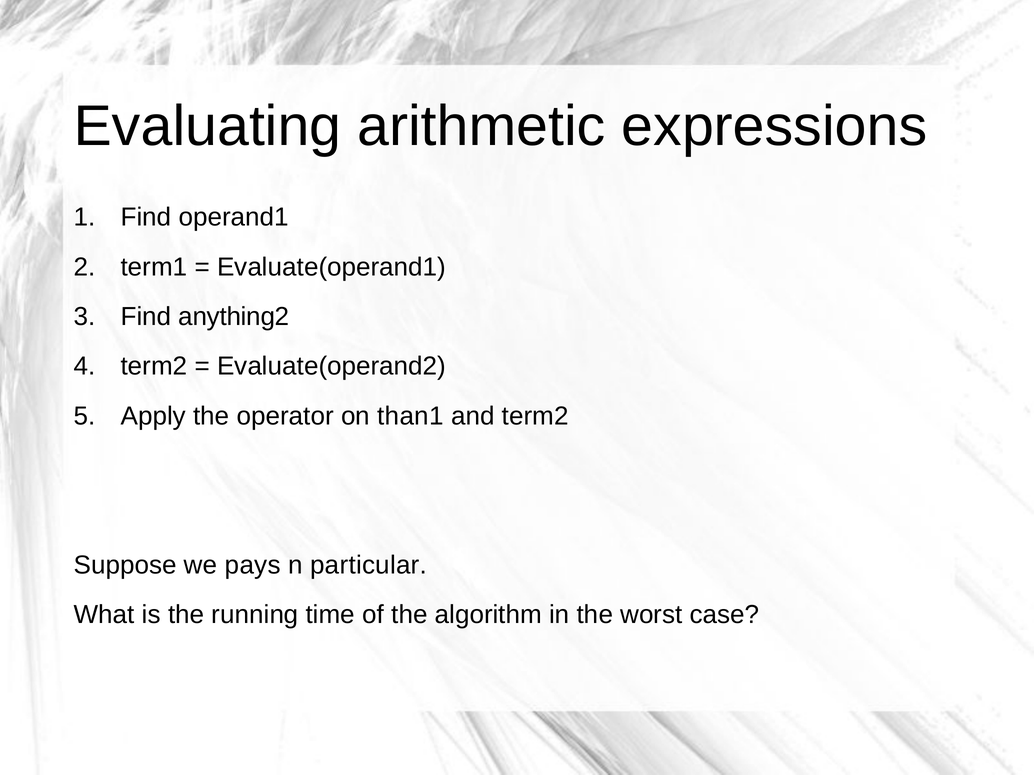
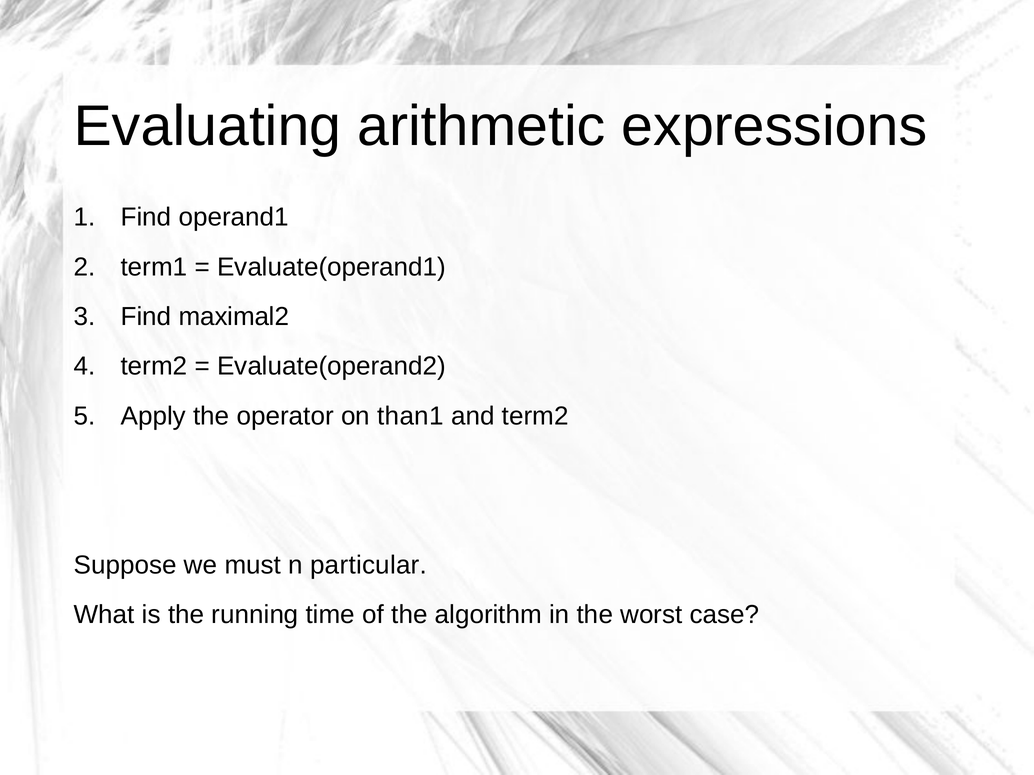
anything2: anything2 -> maximal2 (234, 317)
pays: pays -> must (253, 565)
